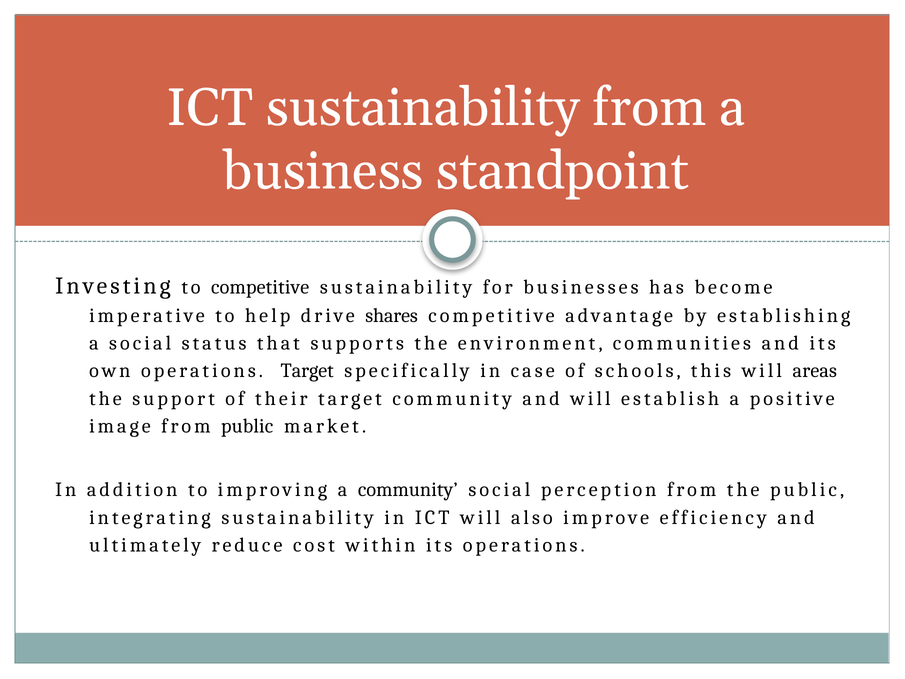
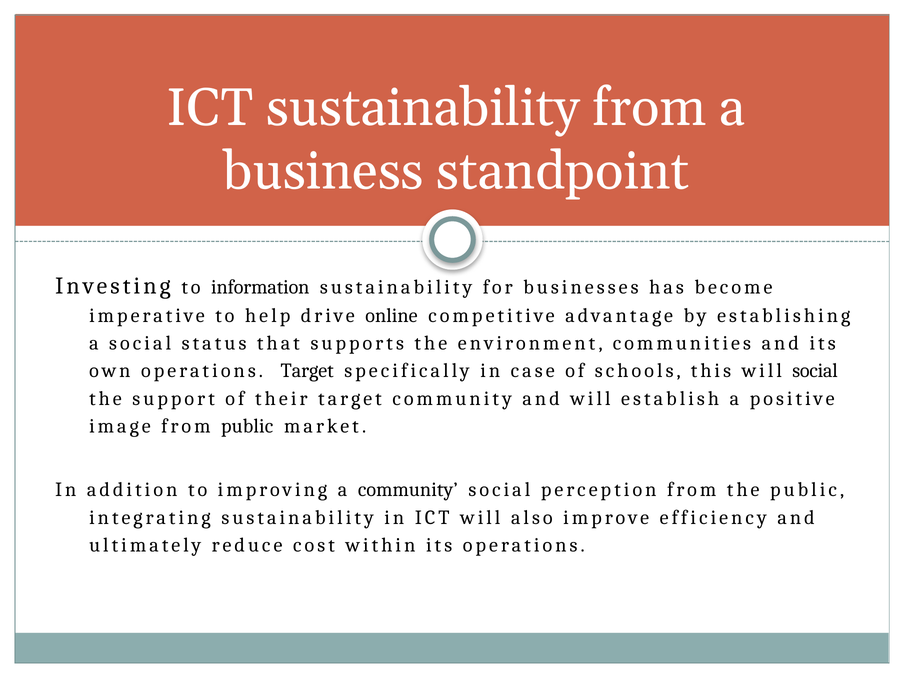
to competitive: competitive -> information (260, 287)
shares: shares -> online (391, 315)
will areas: areas -> social (815, 371)
